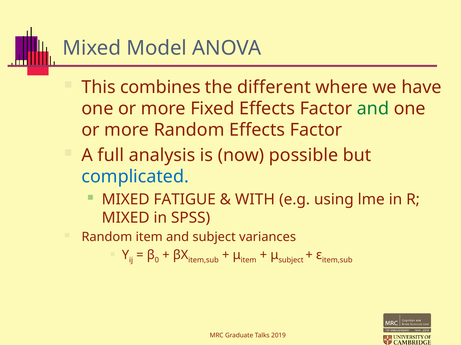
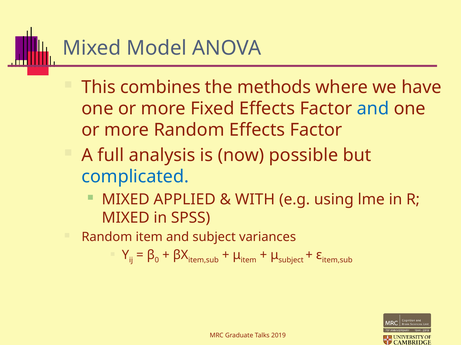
different: different -> methods (274, 87)
and colour: green -> blue (373, 109)
FATIGUE: FATIGUE -> APPLIED (185, 200)
